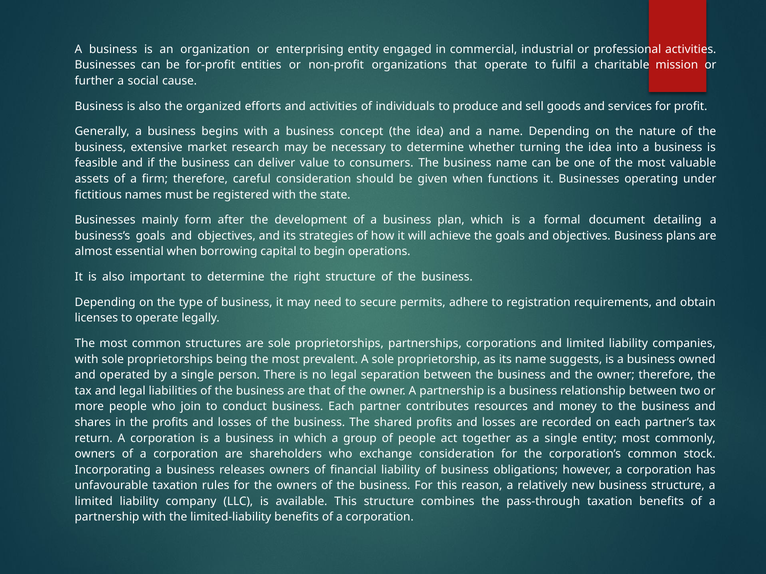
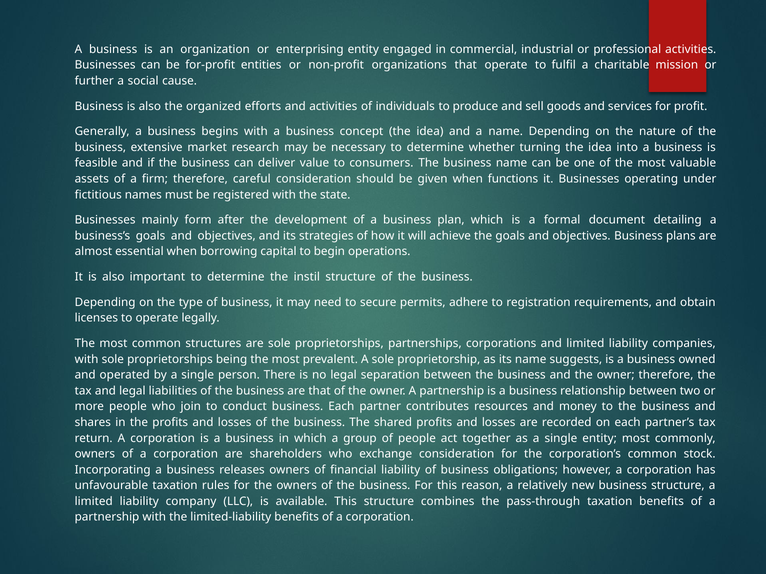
right: right -> instil (307, 277)
